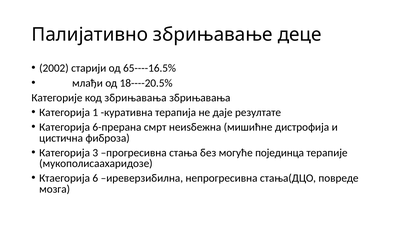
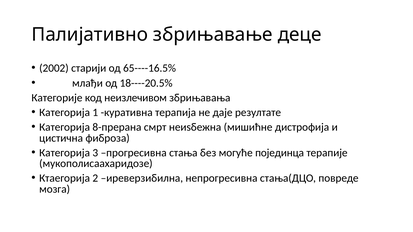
код збрињавања: збрињавања -> неизлечивом (136, 98)
6-прерана: 6-прерана -> 8-прерана (117, 127)
6: 6 -> 2 (95, 179)
